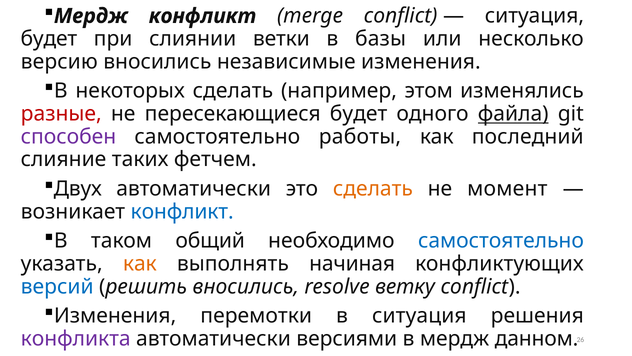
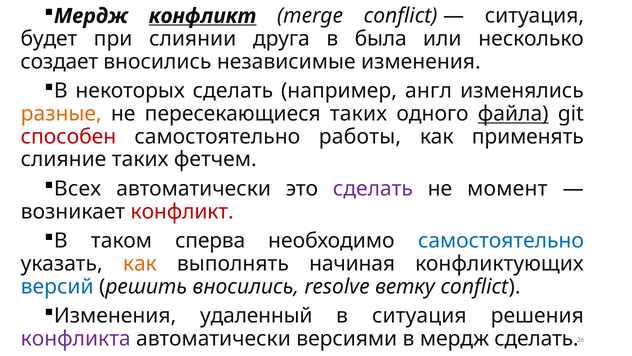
конфликт underline: none -> present (203, 16)
ветки: ветки -> друга (281, 39)
базы: базы -> была (381, 39)
версию: версию -> создает (59, 62)
этом: этом -> англ (428, 91)
разные colour: red -> orange (61, 114)
пересекающиеся будет: будет -> таких (358, 114)
способен colour: purple -> red (68, 136)
последний: последний -> применять (528, 136)
Двух: Двух -> Всех (78, 189)
сделать colour: orange -> purple (373, 189)
конфликт colour: blue -> red (182, 211)
общий: общий -> сперва (210, 241)
перемотки: перемотки -> удаленный (256, 316)
мердж данном: данном -> сделать (536, 338)
